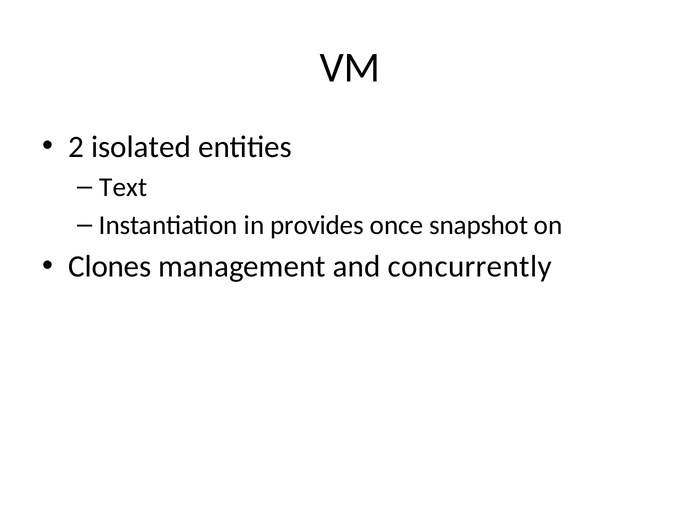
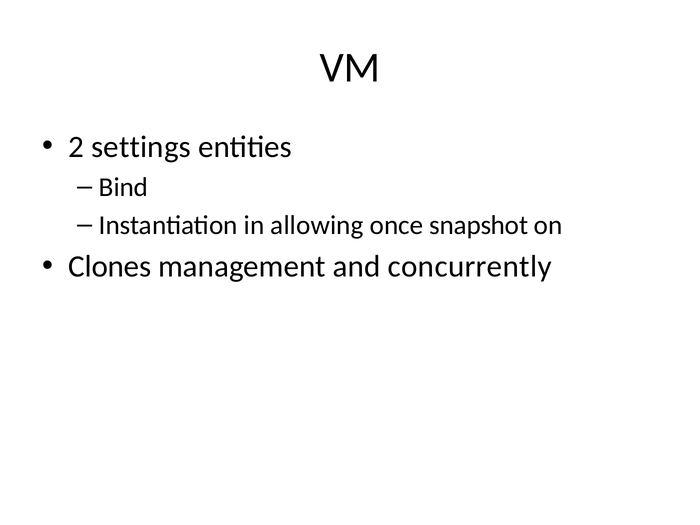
isolated: isolated -> settings (141, 147)
Text: Text -> Bind (123, 187)
provides: provides -> allowing (317, 225)
